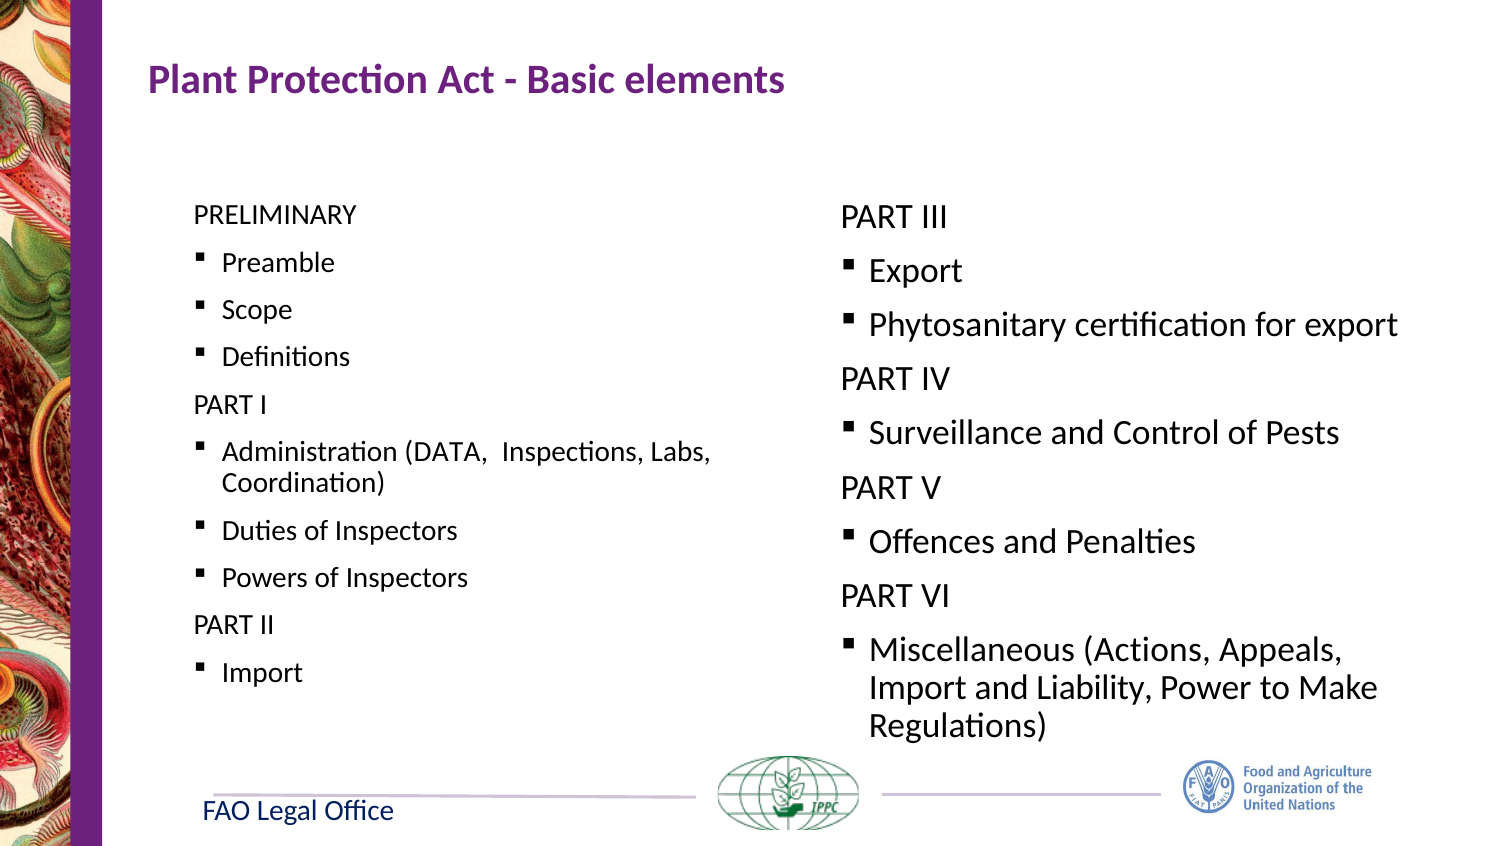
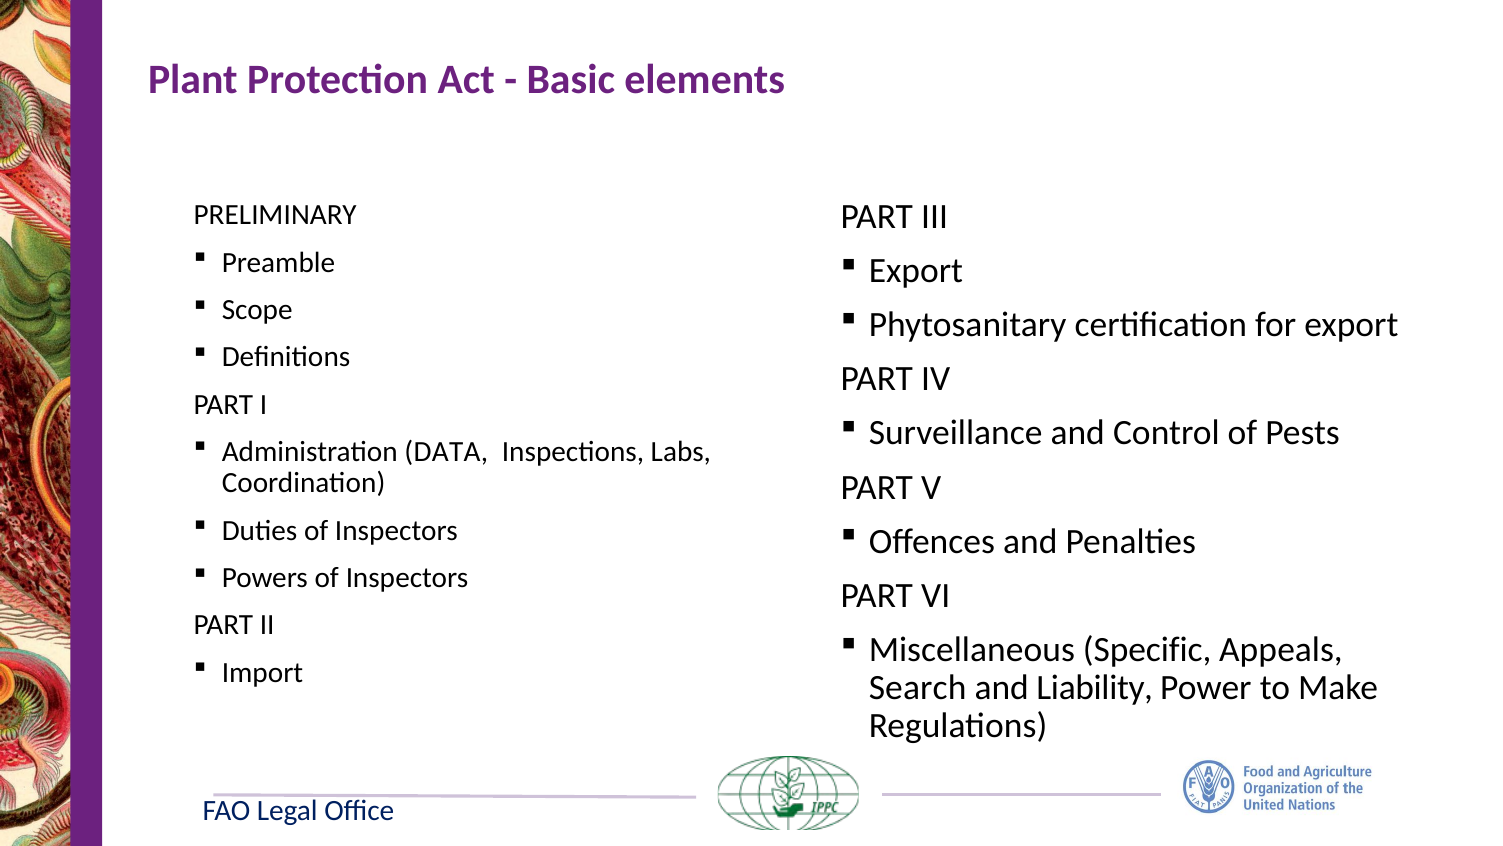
Actions: Actions -> Specific (1147, 649)
Import: Import -> Search (918, 687)
